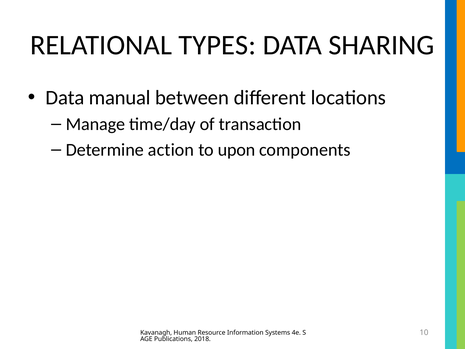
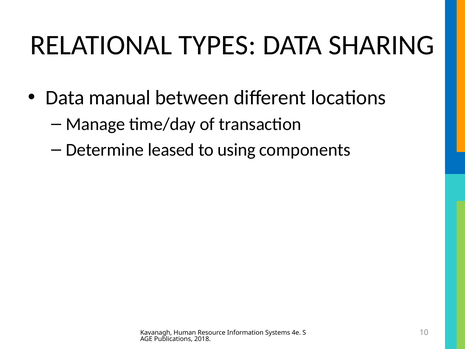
action: action -> leased (171, 150)
upon: upon -> using (237, 150)
